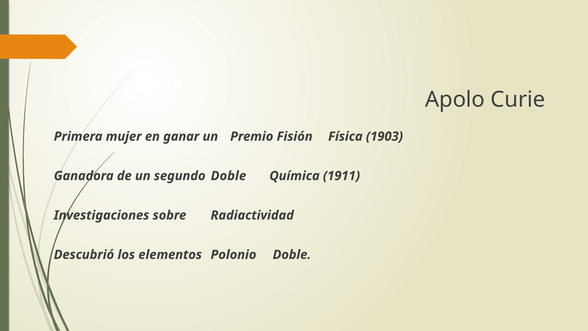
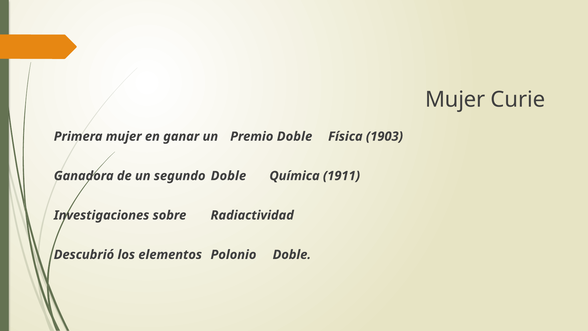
Apolo: Apolo -> Mujer (455, 99)
Premio Fisión: Fisión -> Doble (295, 136)
